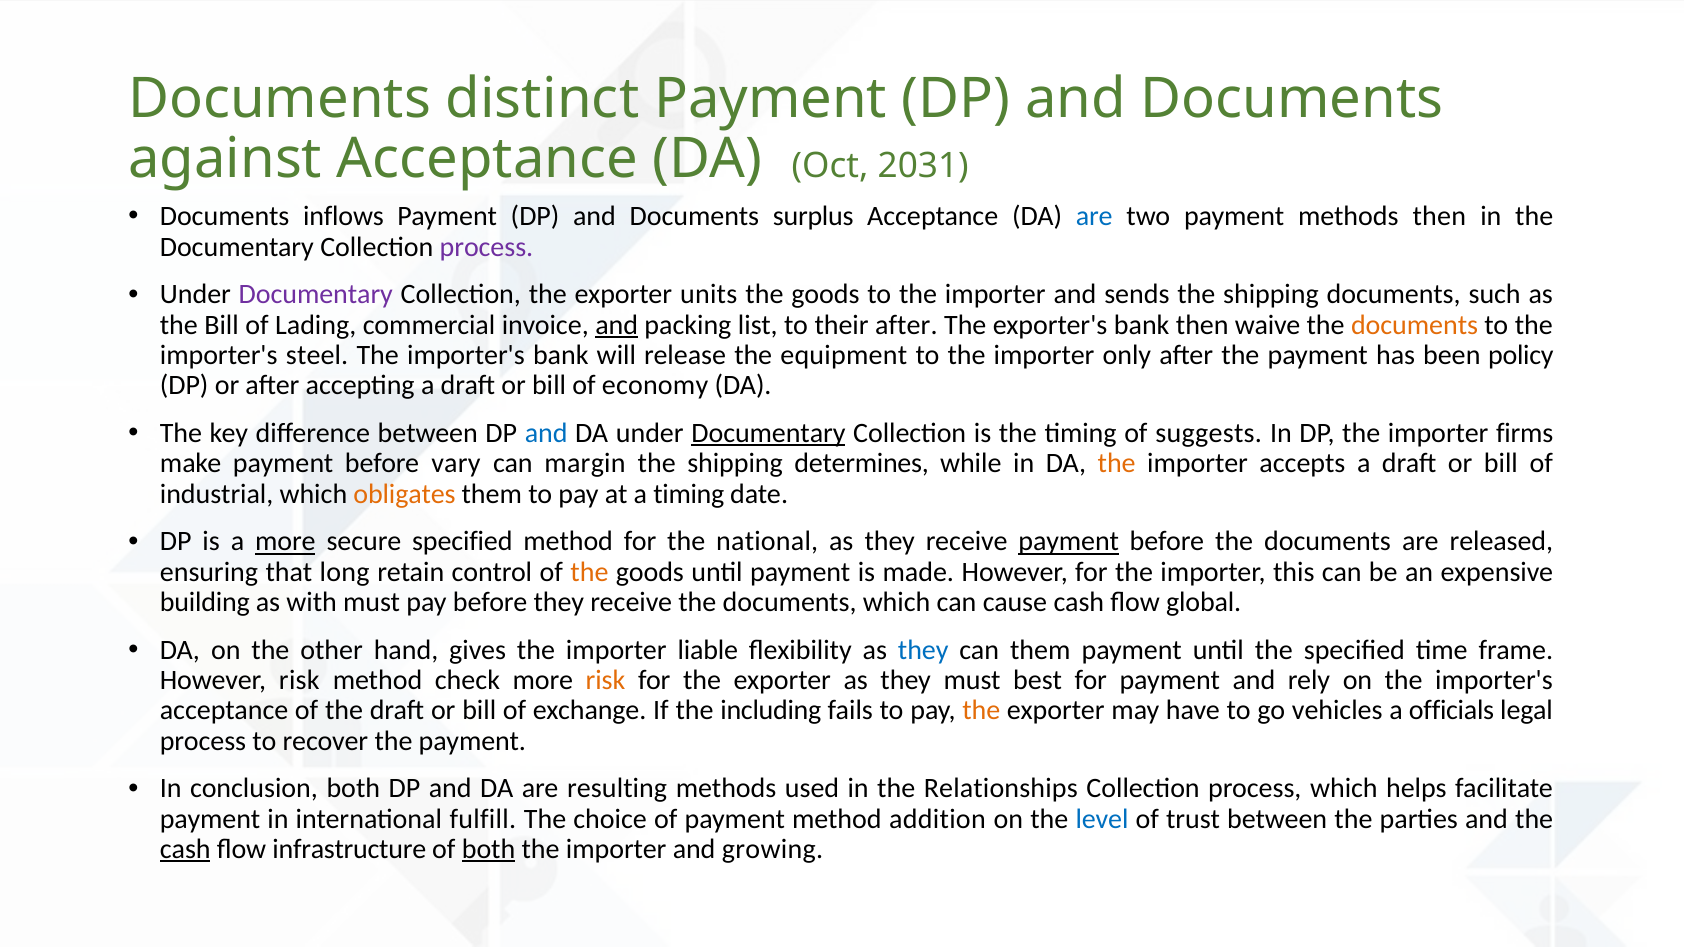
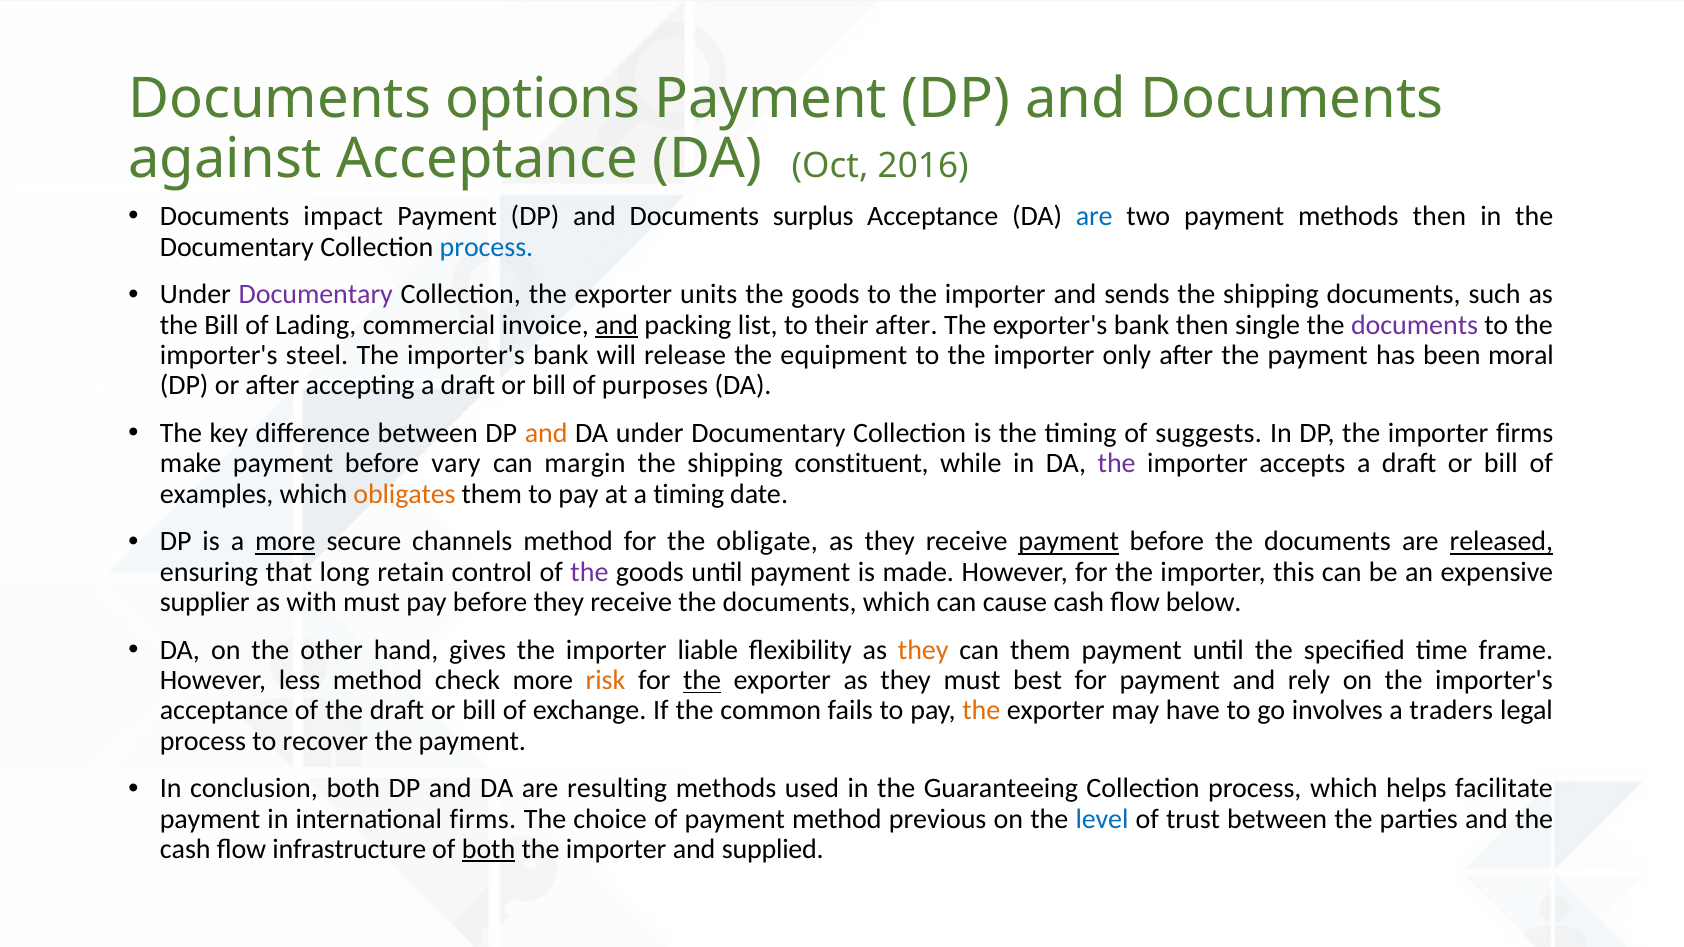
distinct: distinct -> options (543, 99)
2031: 2031 -> 2016 (923, 166)
inflows: inflows -> impact (343, 217)
process colour: purple -> blue (486, 247)
waive: waive -> single (1268, 325)
documents colour: orange -> purple (1415, 325)
policy: policy -> moral (1521, 355)
economy: economy -> purposes (655, 386)
and colour: blue -> orange (546, 433)
Documentary underline: present -> none (768, 433)
determines: determines -> constituent (862, 464)
the colour: orange -> purple (1117, 464)
industrial: industrial -> examples (217, 494)
secure specified: specified -> channels (462, 542)
national: national -> obligate (767, 542)
released underline: none -> present (1501, 542)
the colour: orange -> purple (589, 572)
building: building -> supplier (205, 602)
global: global -> below (1204, 602)
they colour: blue -> orange (923, 650)
However risk: risk -> less (300, 680)
the underline: none -> present (702, 680)
including: including -> common (771, 711)
vehicles: vehicles -> involves (1337, 711)
officials: officials -> traders (1451, 711)
Relationships: Relationships -> Guaranteeing (1001, 789)
international fulfill: fulfill -> firms (483, 819)
addition: addition -> previous (938, 819)
cash underline: present -> none (185, 849)
growing: growing -> supplied (773, 849)
